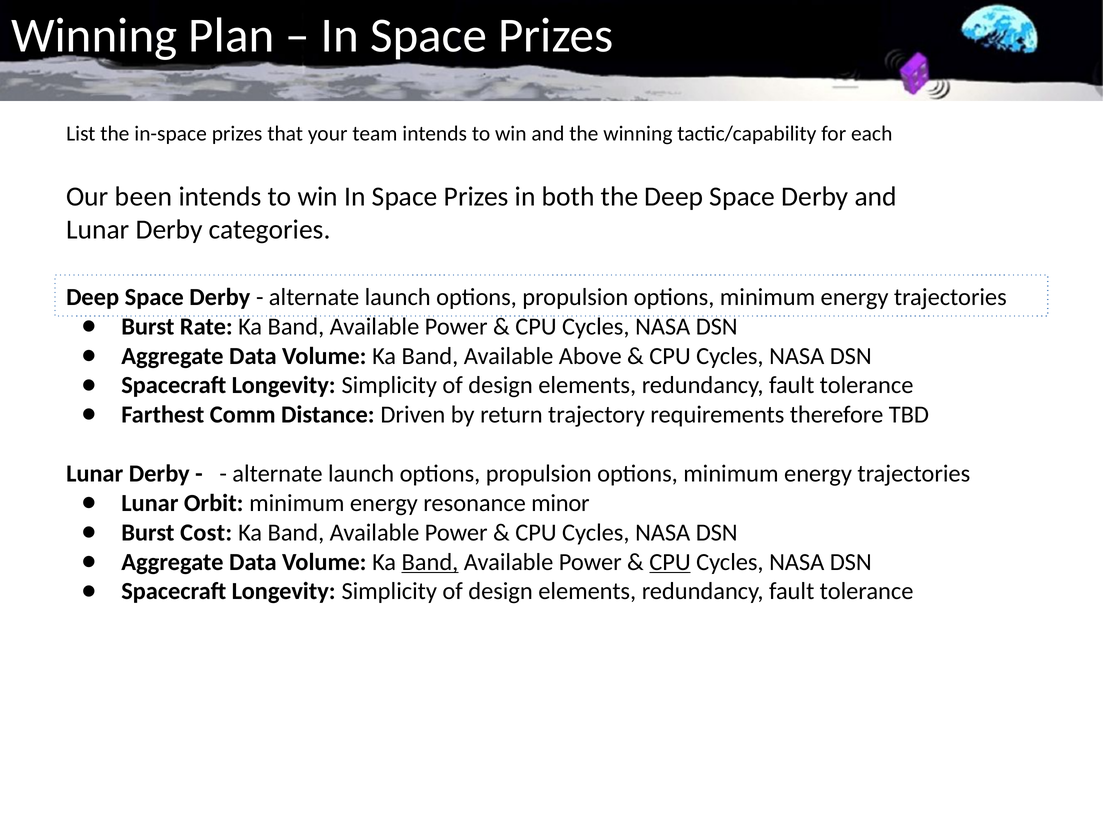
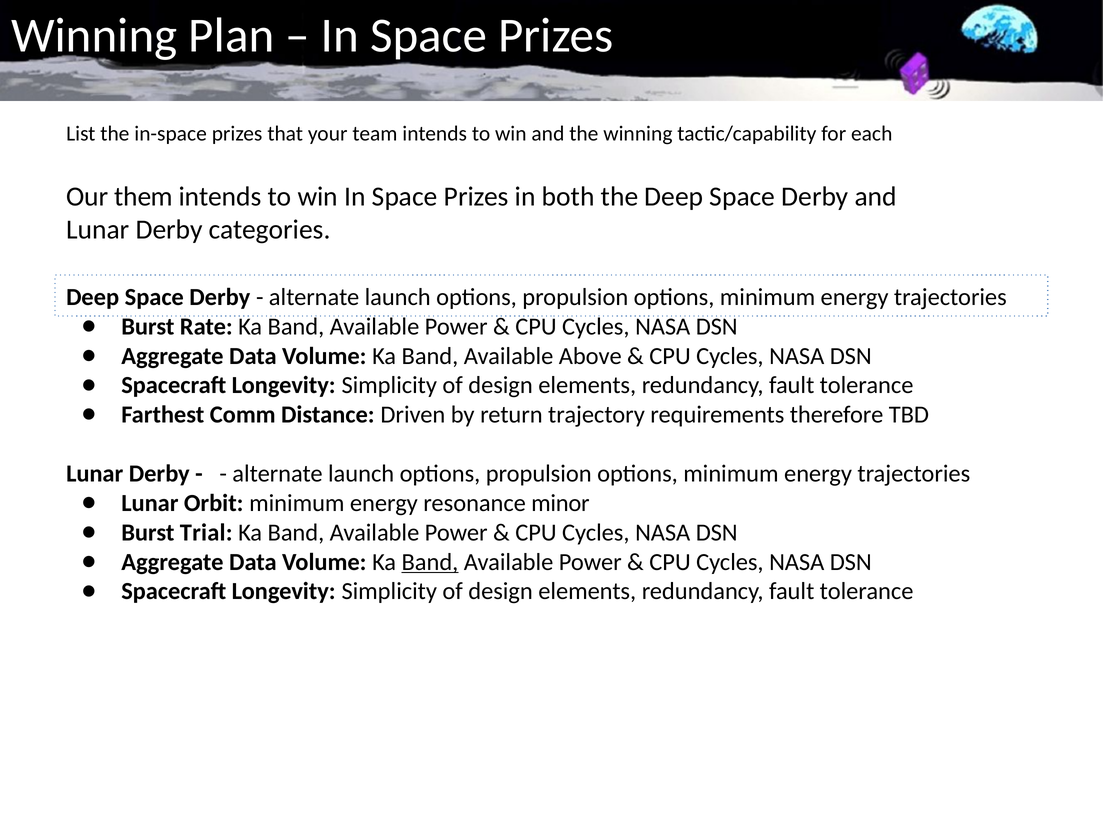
been: been -> them (144, 196)
Cost: Cost -> Trial (206, 532)
CPU underline: present -> none (670, 561)
